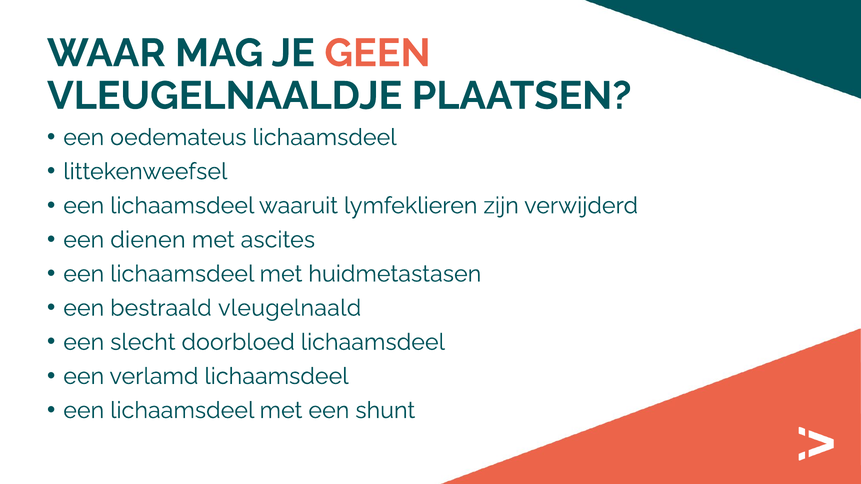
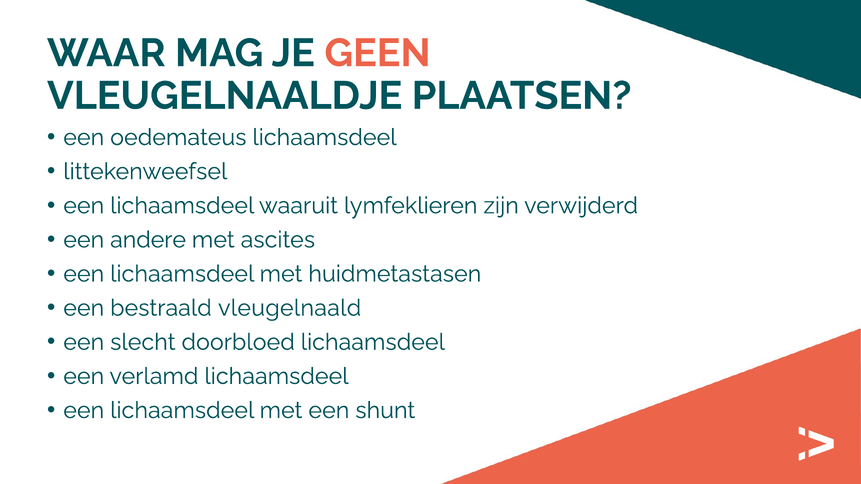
dienen: dienen -> andere (148, 240)
